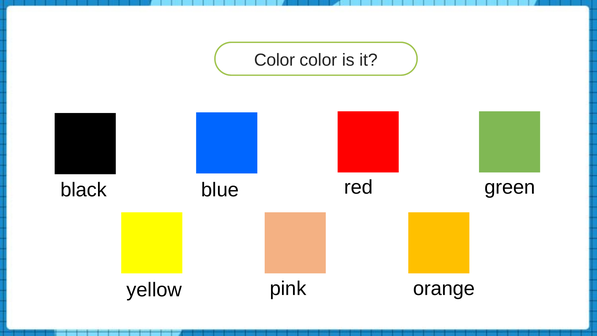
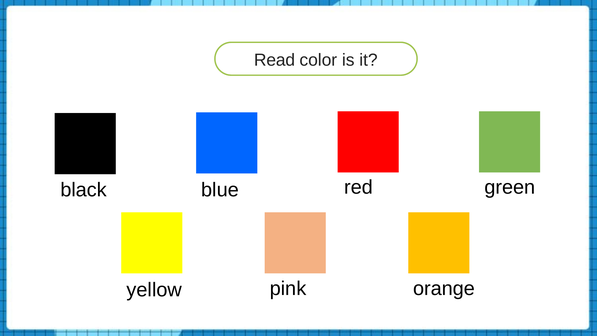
Color: Color -> Read (275, 60)
